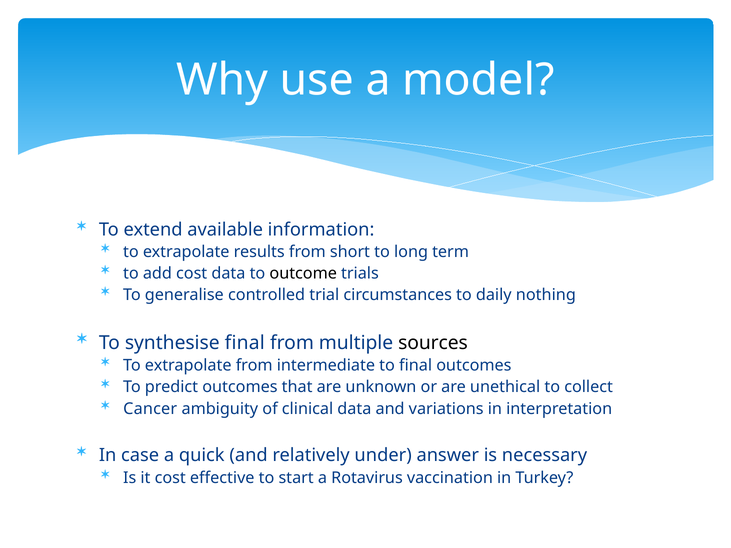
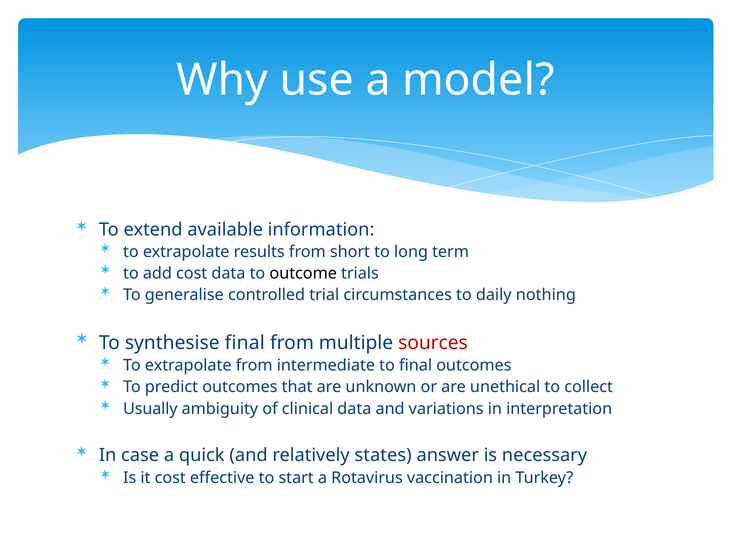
sources colour: black -> red (433, 343)
Cancer: Cancer -> Usually (150, 409)
under: under -> states (383, 456)
